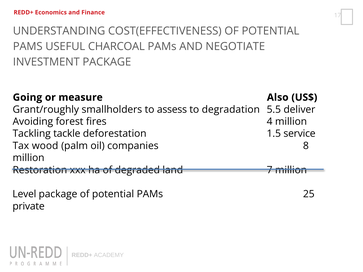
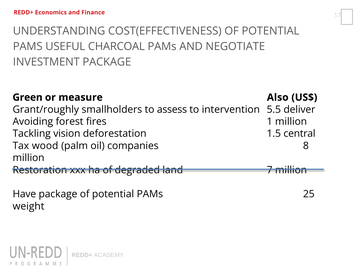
Going: Going -> Green (28, 97)
degradation: degradation -> intervention (231, 110)
4: 4 -> 1 (270, 122)
tackle: tackle -> vision (67, 134)
service: service -> central (300, 134)
Level: Level -> Have (24, 194)
private: private -> weight (28, 206)
